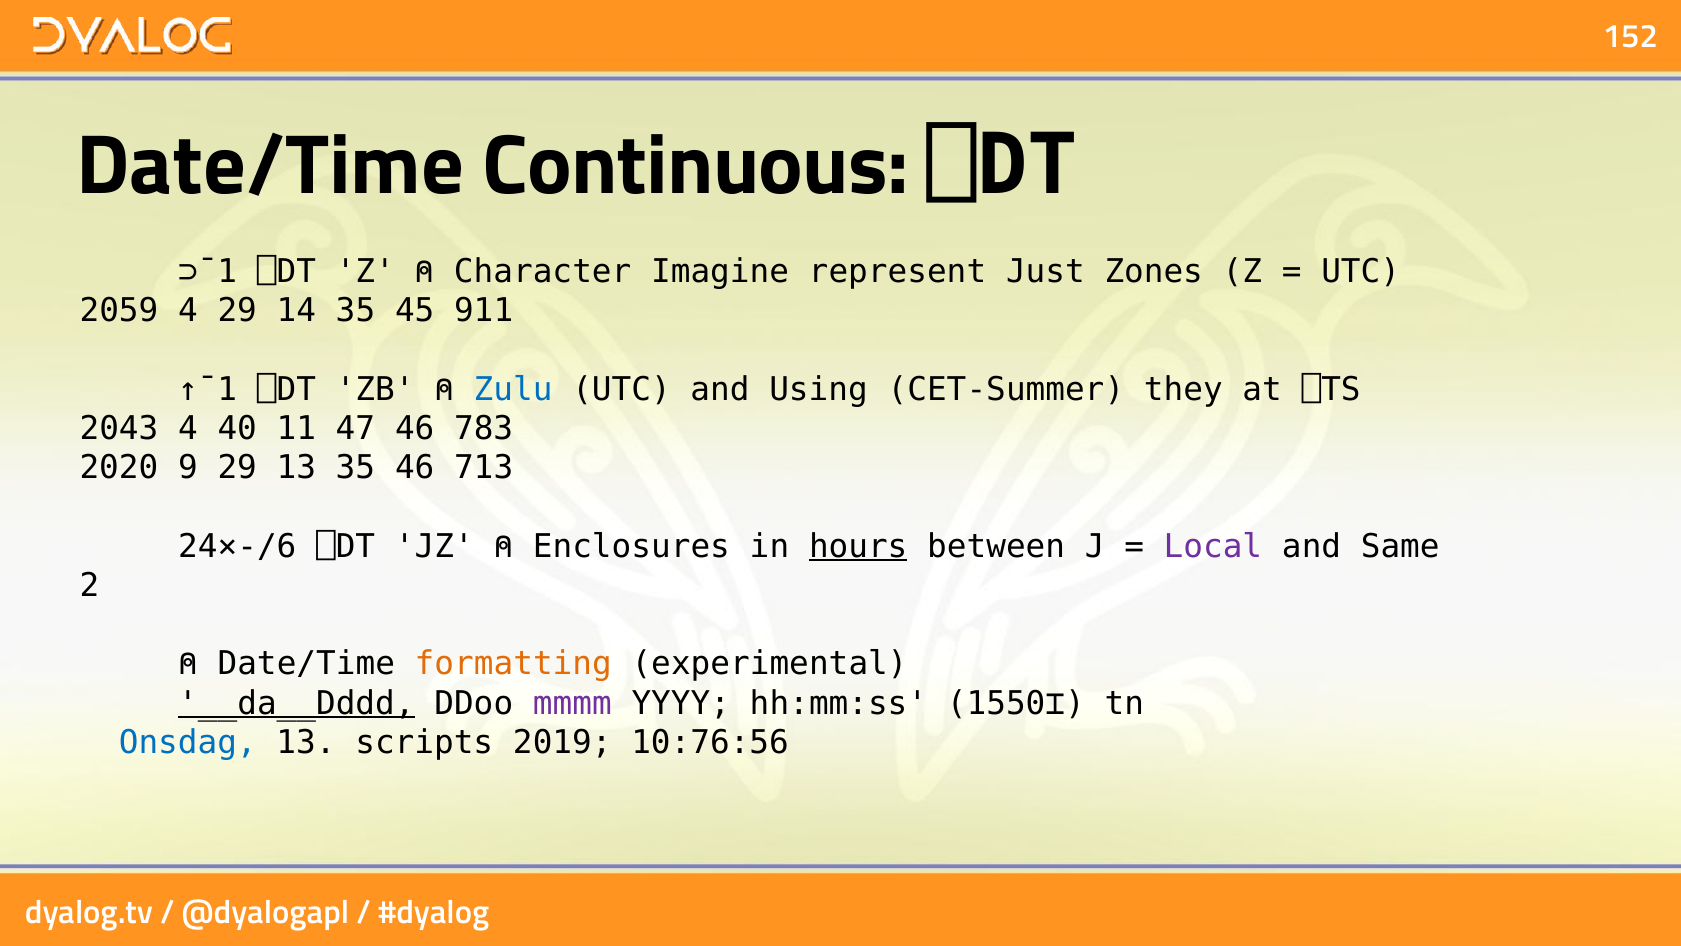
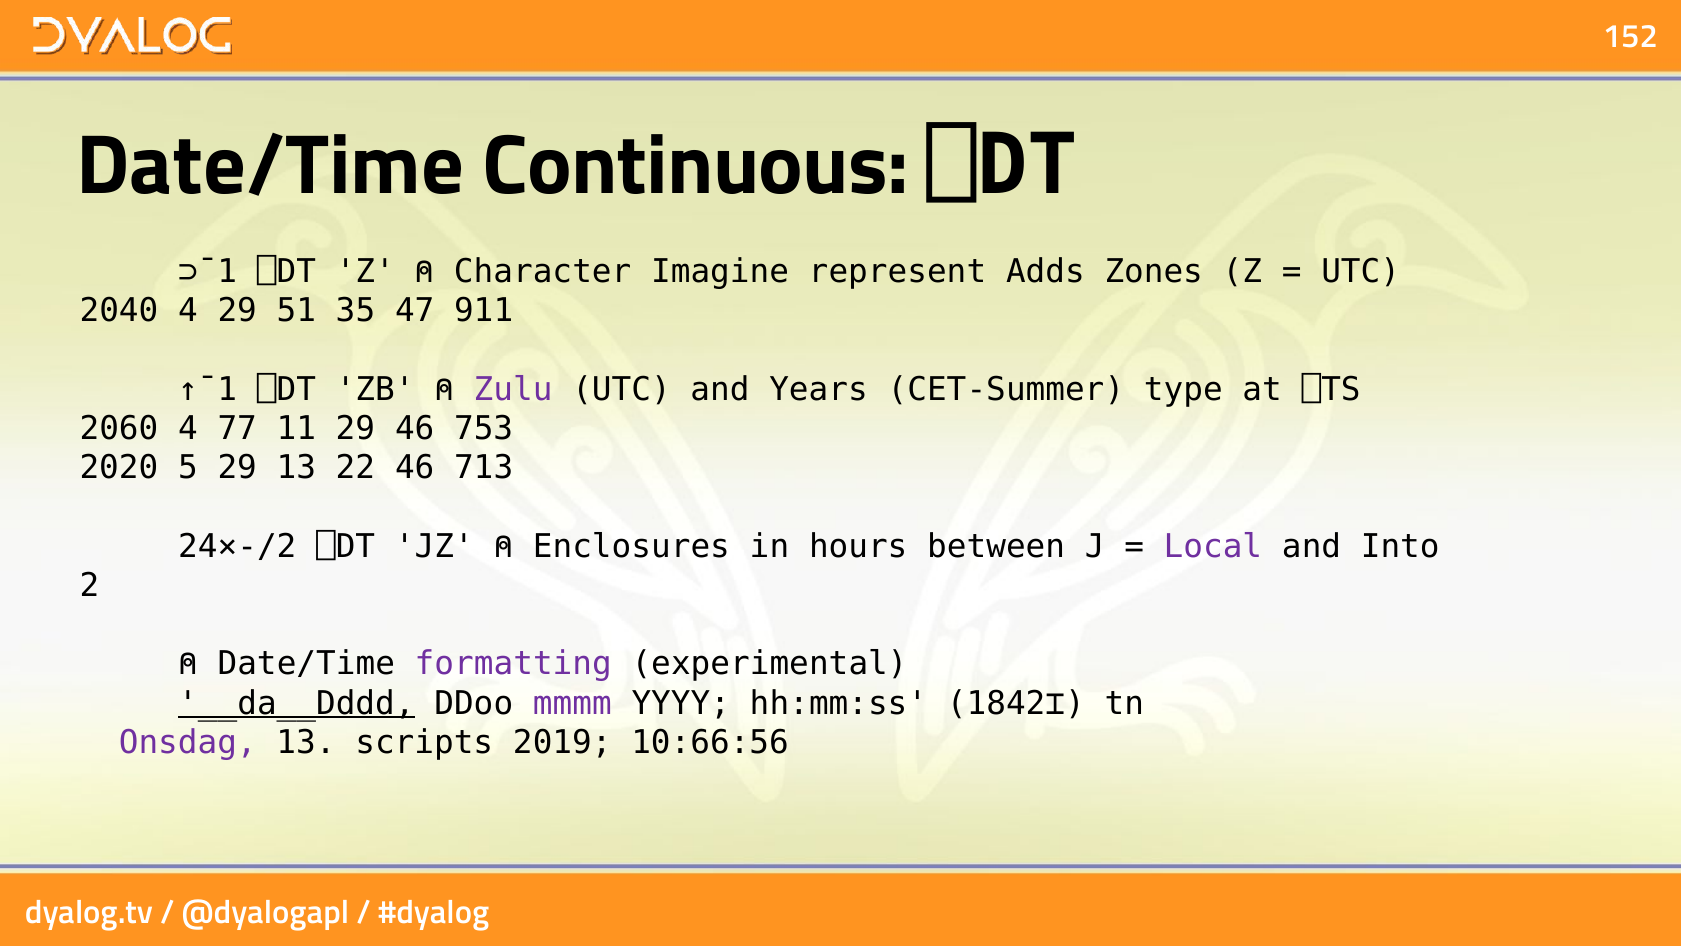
Just: Just -> Adds (1045, 271)
2059: 2059 -> 2040 (119, 311)
14: 14 -> 51 (296, 311)
45: 45 -> 47 (415, 311)
Zulu colour: blue -> purple (513, 389)
Using: Using -> Years (819, 389)
they: they -> type (1183, 389)
2043: 2043 -> 2060 (119, 428)
40: 40 -> 77 (237, 428)
11 47: 47 -> 29 (355, 428)
783: 783 -> 753 (484, 428)
9: 9 -> 5 (188, 468)
13 35: 35 -> 22 (355, 468)
24×-/6: 24×-/6 -> 24×-/2 (237, 546)
hours underline: present -> none (858, 546)
Same: Same -> Into (1400, 546)
formatting colour: orange -> purple (513, 664)
1550⌶: 1550⌶ -> 1842⌶ (1016, 703)
Onsdag colour: blue -> purple (188, 742)
10:76:56: 10:76:56 -> 10:66:56 (710, 742)
